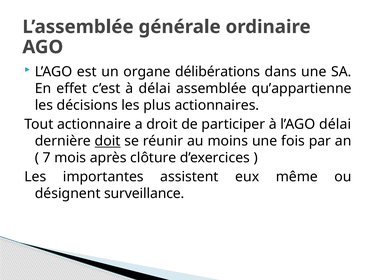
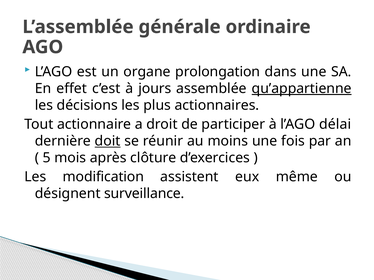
délibérations: délibérations -> prolongation (218, 72)
à délai: délai -> jours (155, 89)
qu’appartienne underline: none -> present (302, 89)
7: 7 -> 5 (47, 158)
importantes: importantes -> modification (103, 177)
